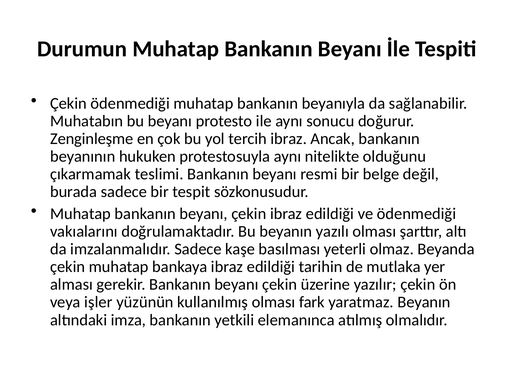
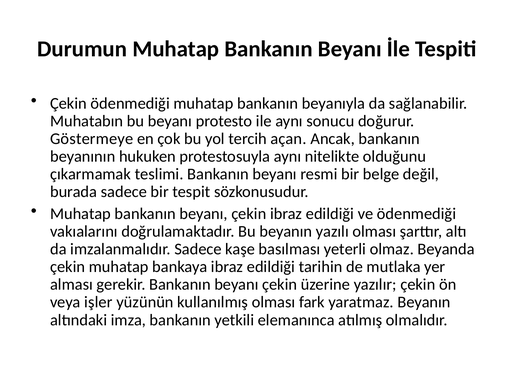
Zenginleşme: Zenginleşme -> Göstermeye (92, 139)
tercih ibraz: ibraz -> açan (289, 139)
